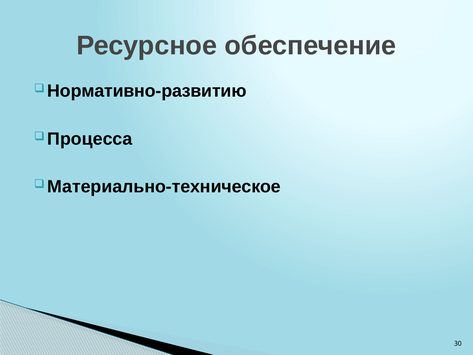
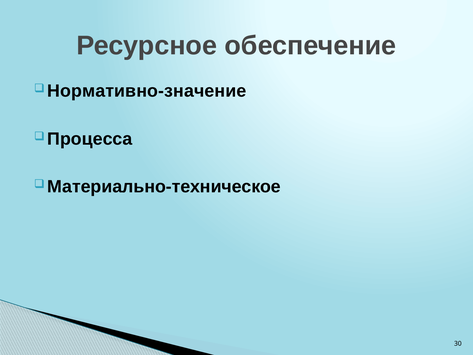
Нормативно-развитию: Нормативно-развитию -> Нормативно-значение (147, 91)
